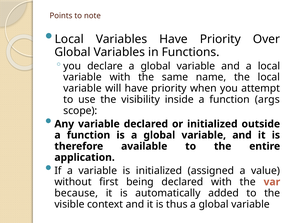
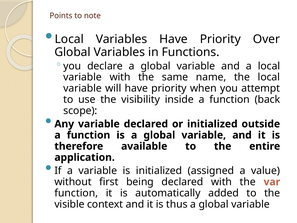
args: args -> back (267, 99)
because: because -> function (76, 193)
